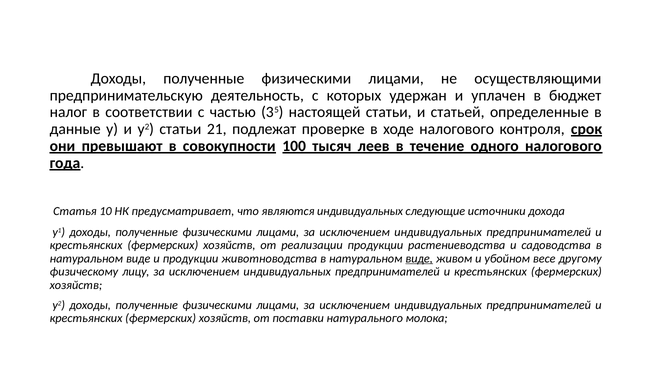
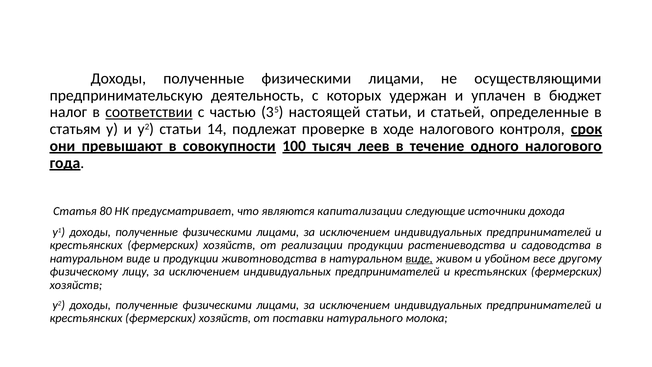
соответствии underline: none -> present (149, 112)
данные: данные -> статьям (75, 129)
21: 21 -> 14 (217, 129)
10: 10 -> 80 (106, 211)
являются индивидуальных: индивидуальных -> капитализации (360, 211)
